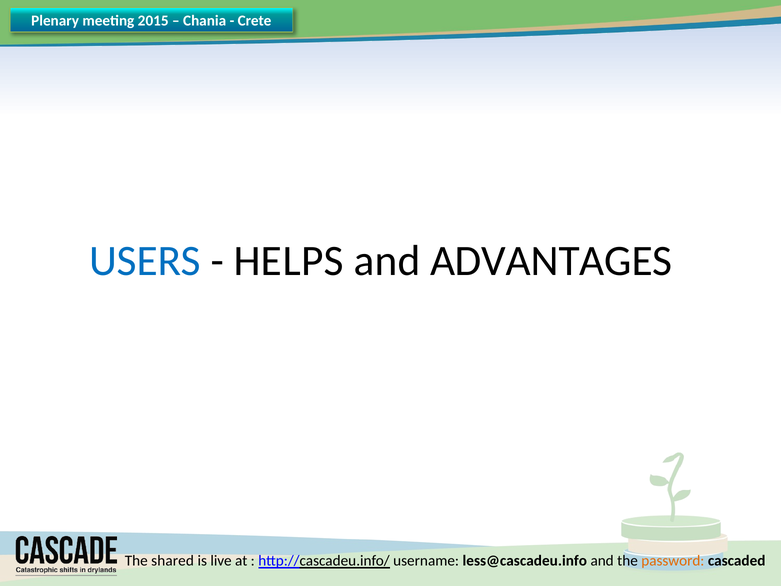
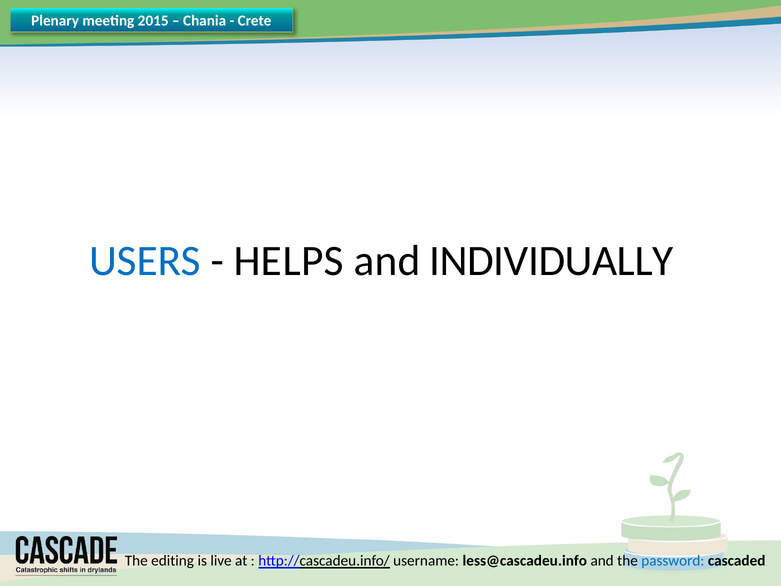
ADVANTAGES: ADVANTAGES -> INDIVIDUALLY (551, 261)
shared: shared -> editing (173, 561)
password colour: orange -> blue (673, 561)
